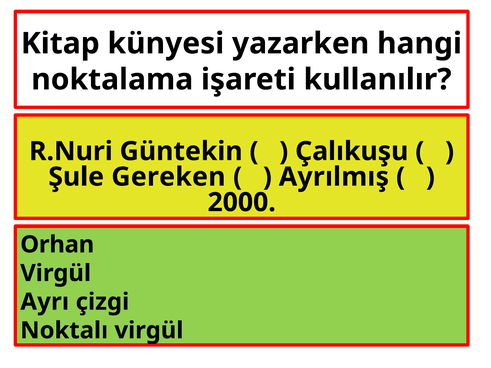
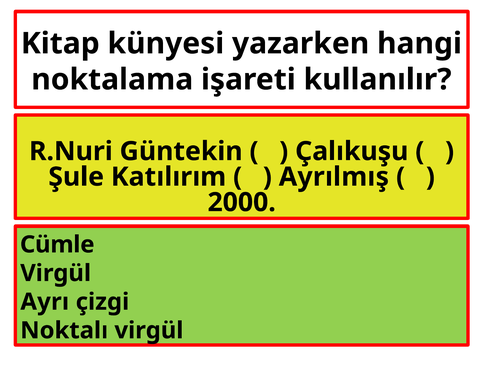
Gereken: Gereken -> Katılırım (169, 177)
Orhan: Orhan -> Cümle (57, 245)
